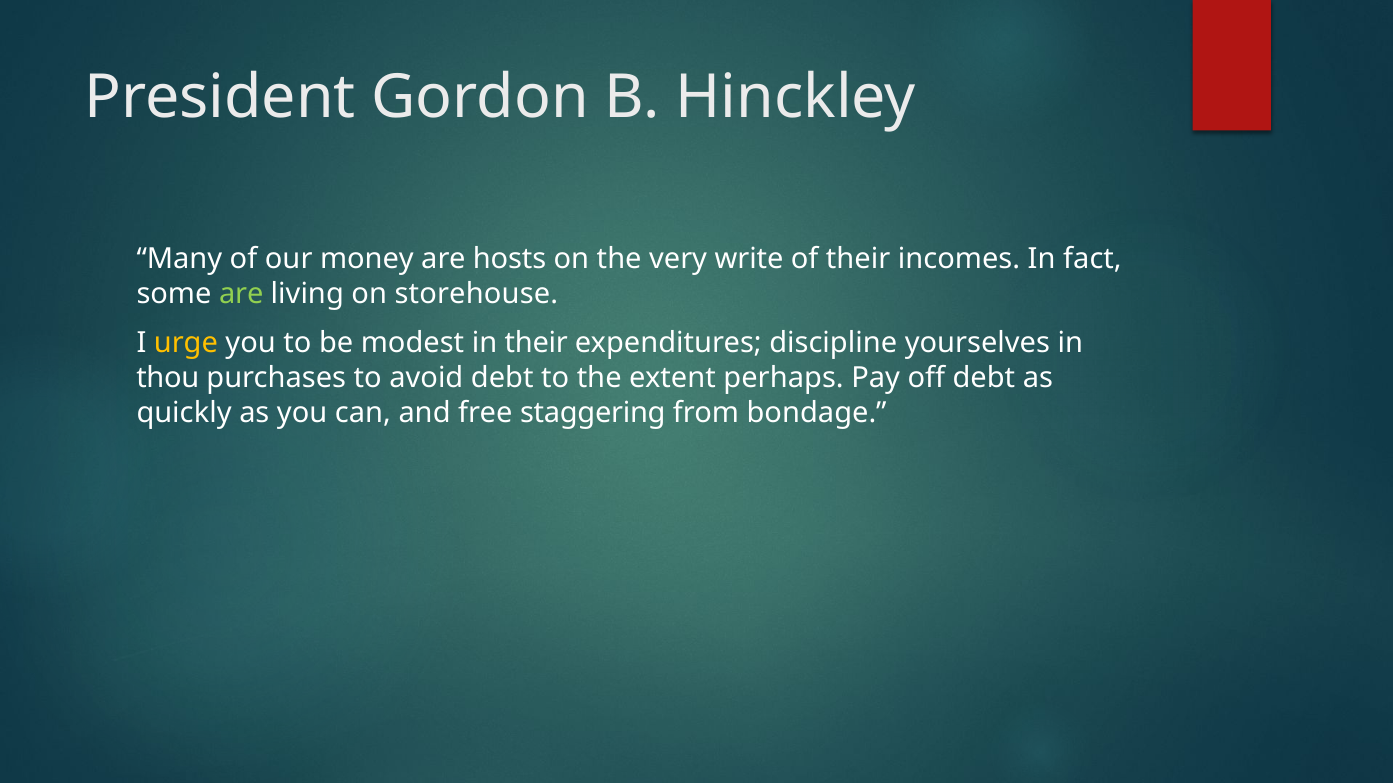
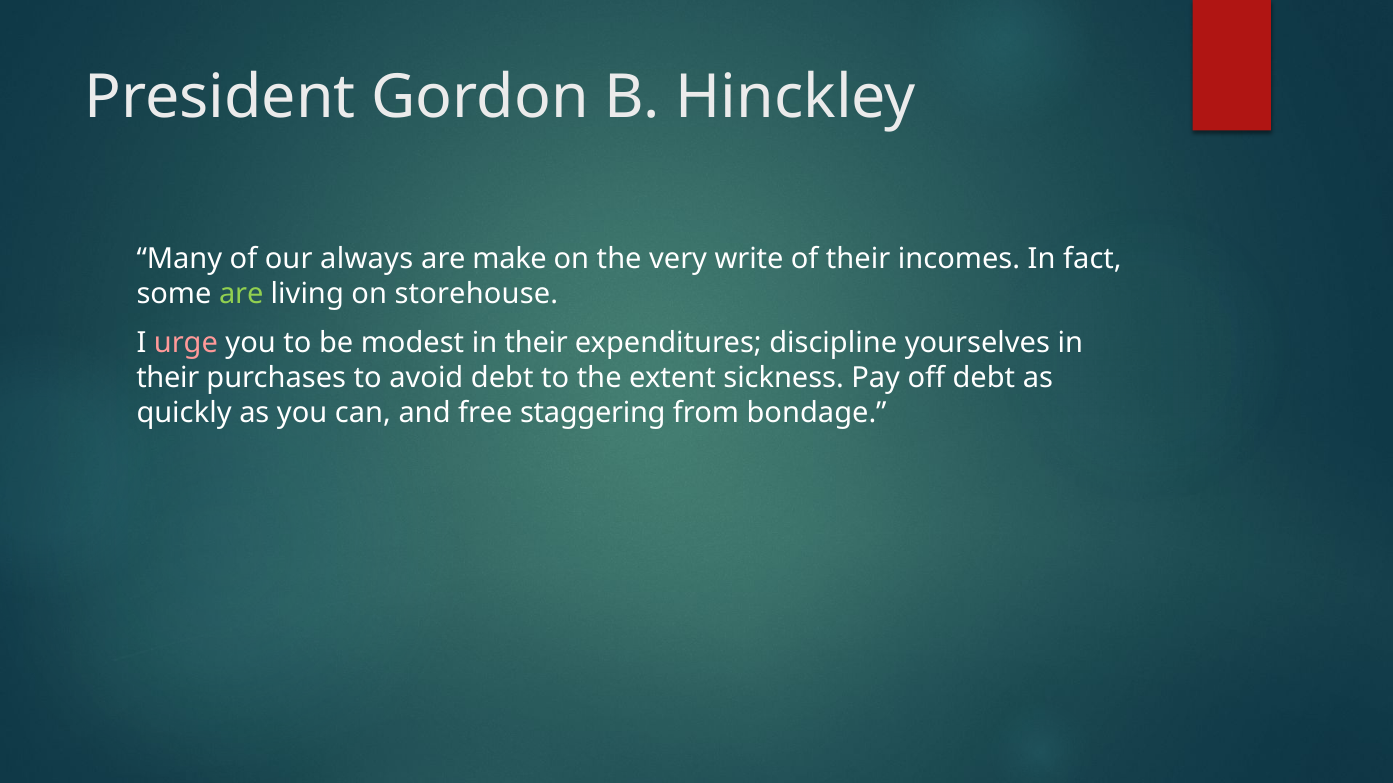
money: money -> always (367, 259)
hosts: hosts -> make (510, 259)
urge colour: yellow -> pink (186, 343)
thou: thou -> their (168, 378)
perhaps: perhaps -> sickness (784, 378)
